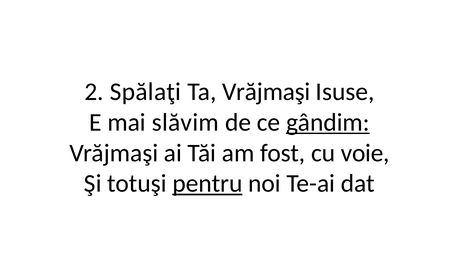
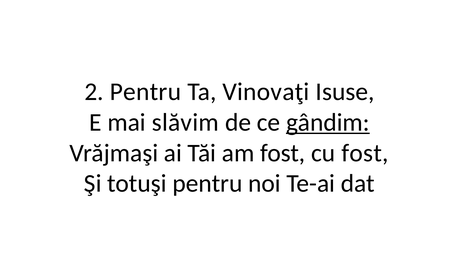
2 Spălaţi: Spălaţi -> Pentru (145, 92)
Ta Vrăjmaşi: Vrăjmaşi -> Vinovaţi (266, 92)
cu voie: voie -> fost (365, 153)
pentru underline: present -> none (207, 184)
